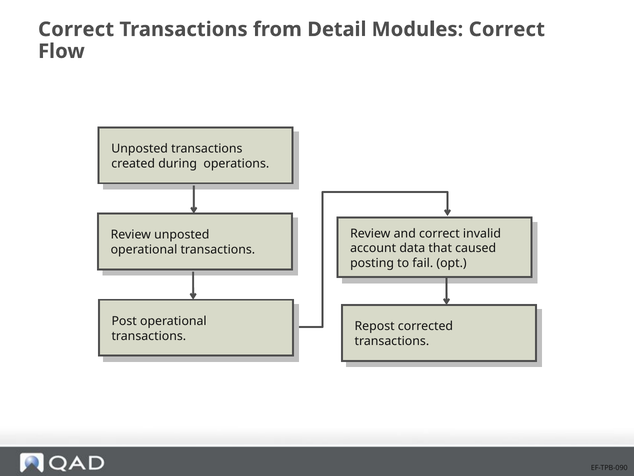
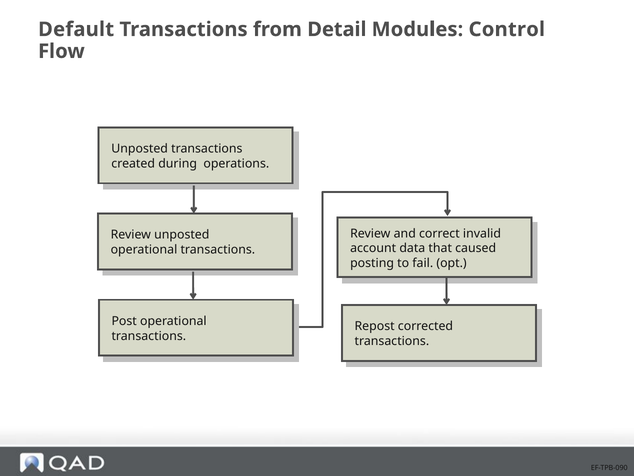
Correct: Correct -> Default (76, 29)
Modules Correct: Correct -> Control (507, 29)
